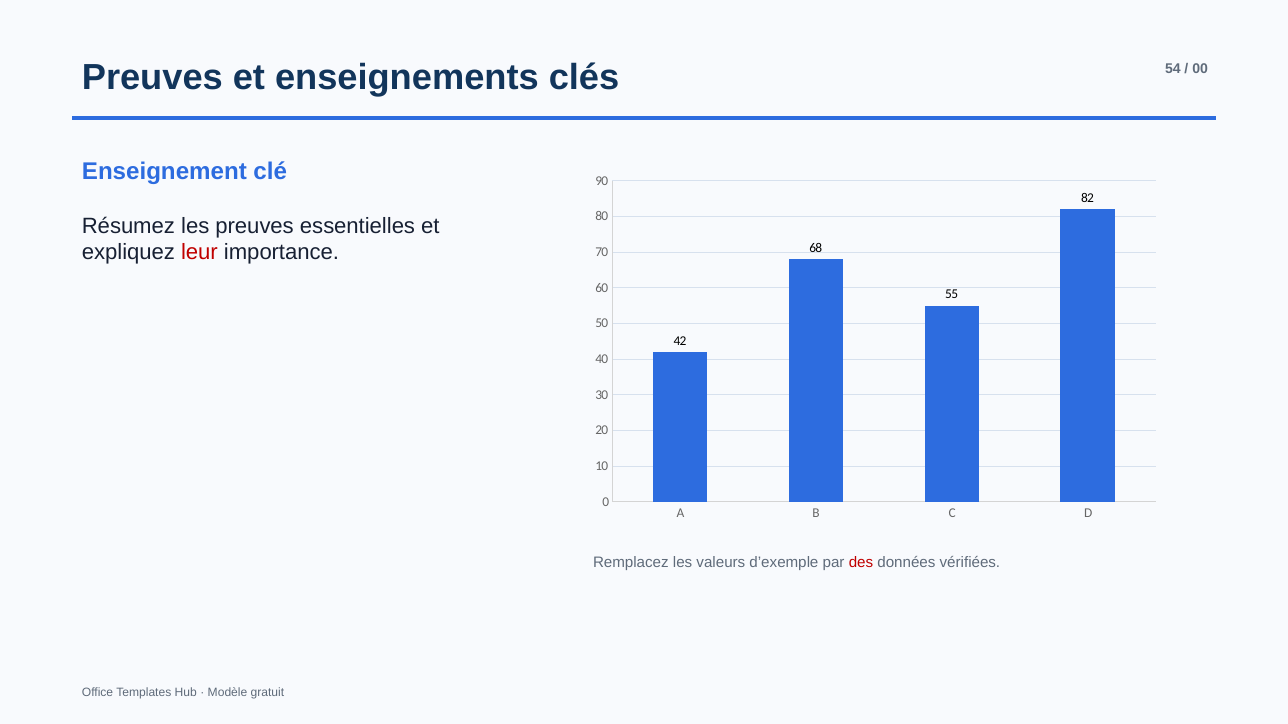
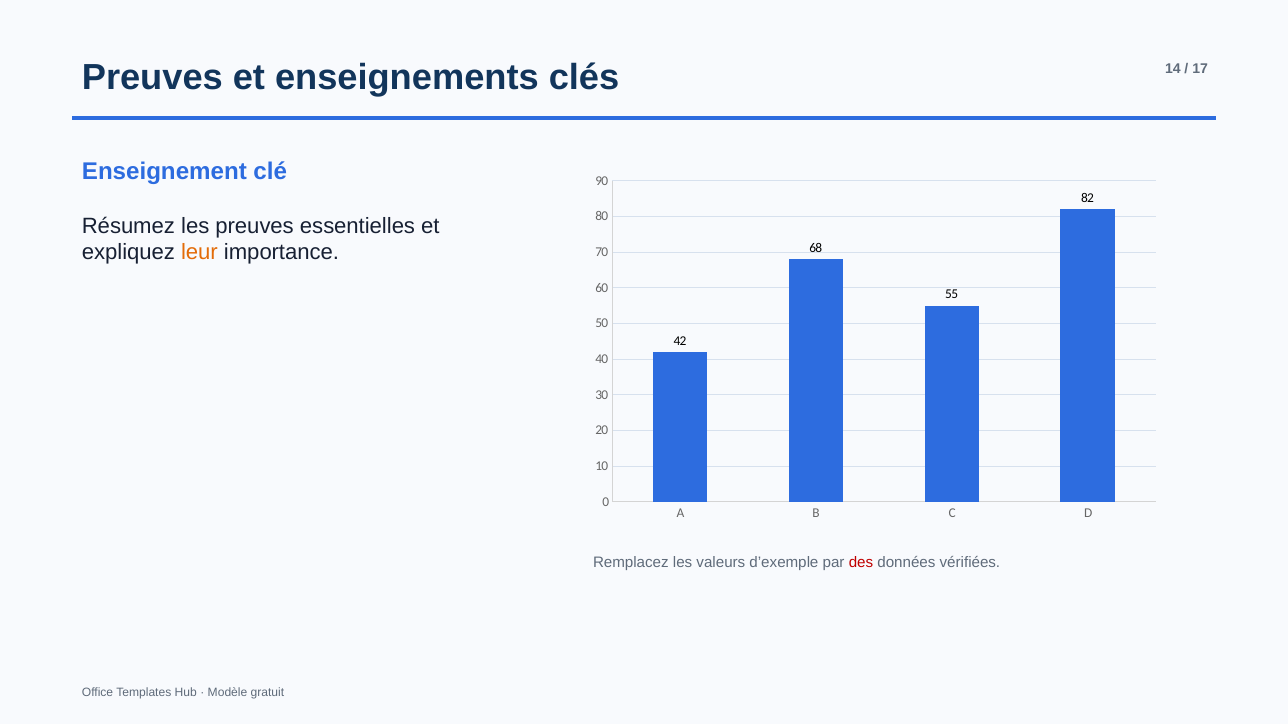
54: 54 -> 14 (1173, 69)
00: 00 -> 17 (1200, 69)
leur colour: red -> orange (199, 252)
